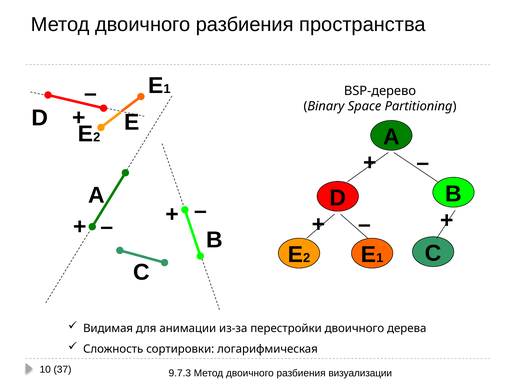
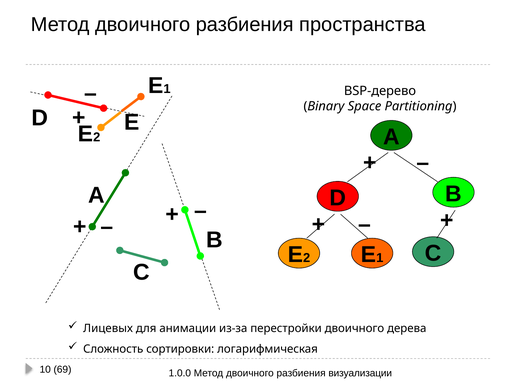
Видимая: Видимая -> Лицевых (108, 328)
37: 37 -> 69 (62, 369)
9.7.3: 9.7.3 -> 1.0.0 (180, 373)
